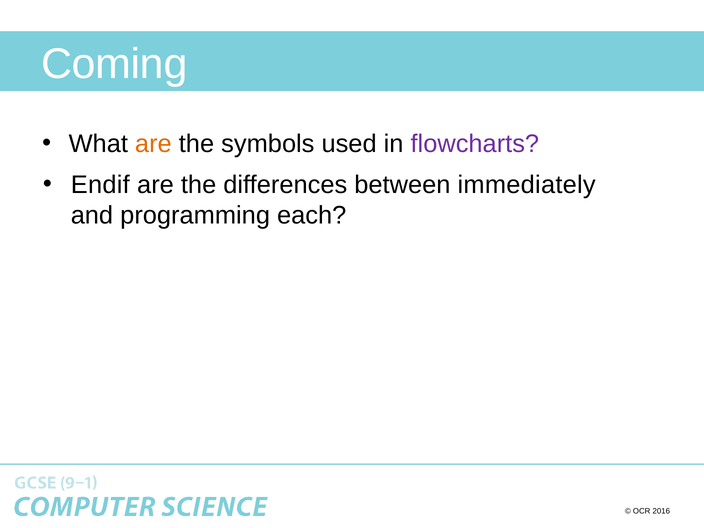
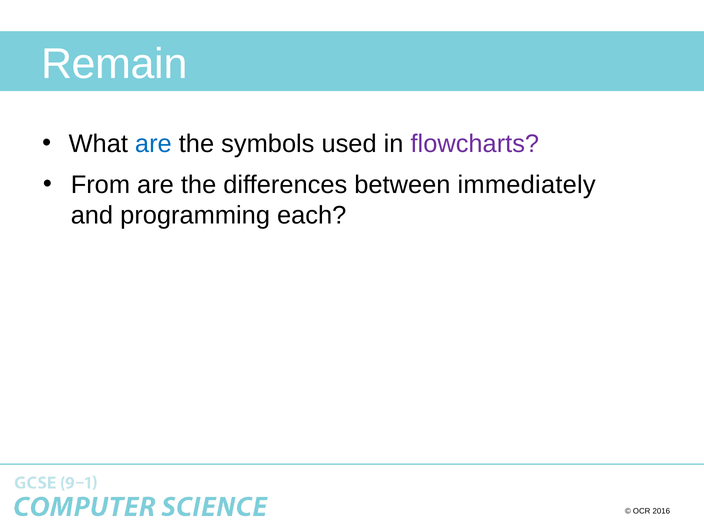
Coming: Coming -> Remain (114, 64)
are colour: orange -> blue (153, 144)
Endif: Endif -> From (100, 185)
